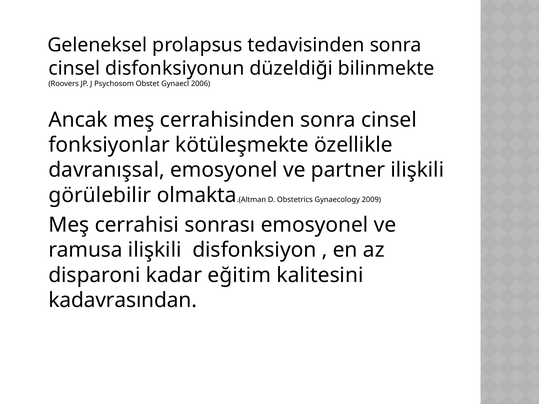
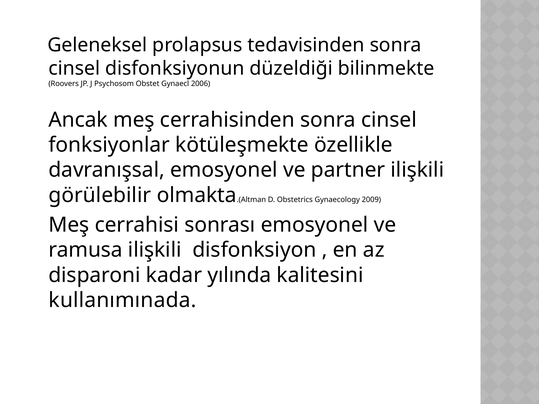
eğitim: eğitim -> yılında (239, 275)
kadavrasından: kadavrasından -> kullanımınada (123, 301)
